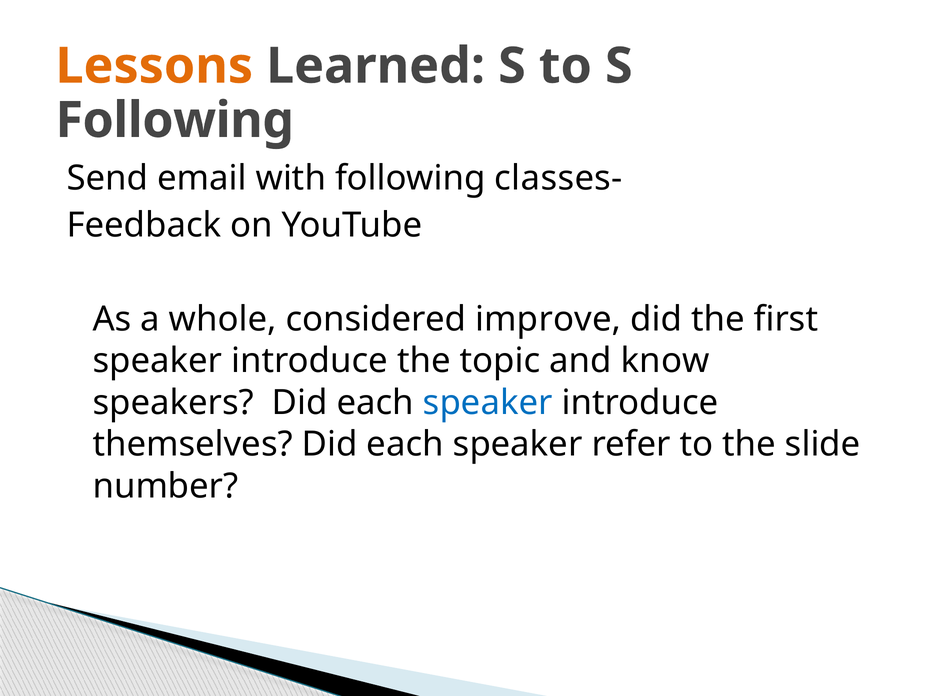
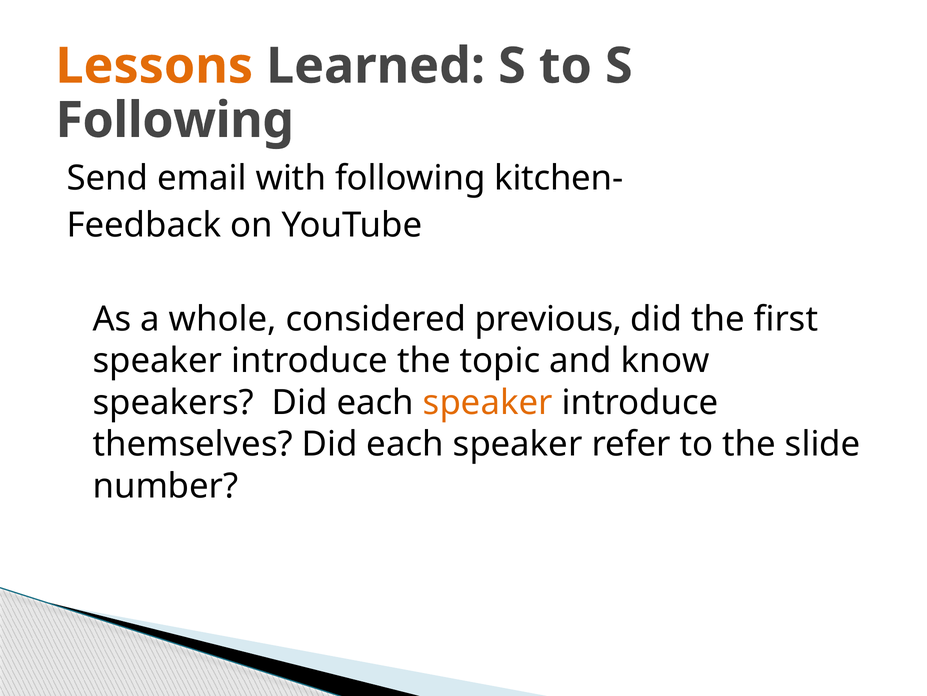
classes-: classes- -> kitchen- (559, 178)
improve: improve -> previous (548, 319)
speaker colour: blue -> orange (488, 402)
